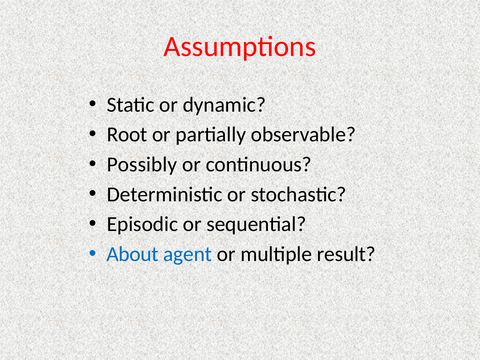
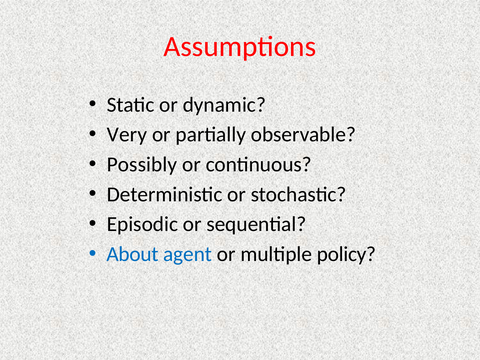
Root: Root -> Very (127, 135)
result: result -> policy (346, 254)
